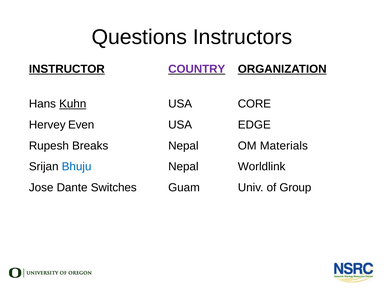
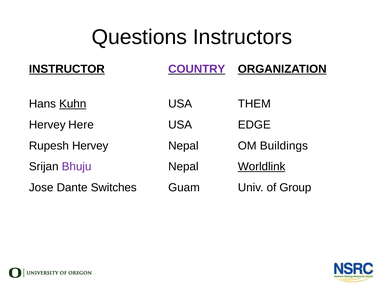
CORE: CORE -> THEM (254, 104)
Even: Even -> Here (81, 125)
Rupesh Breaks: Breaks -> Hervey (90, 146)
Materials: Materials -> Buildings (284, 146)
Bhuju colour: blue -> purple (77, 167)
Worldlink underline: none -> present (262, 167)
